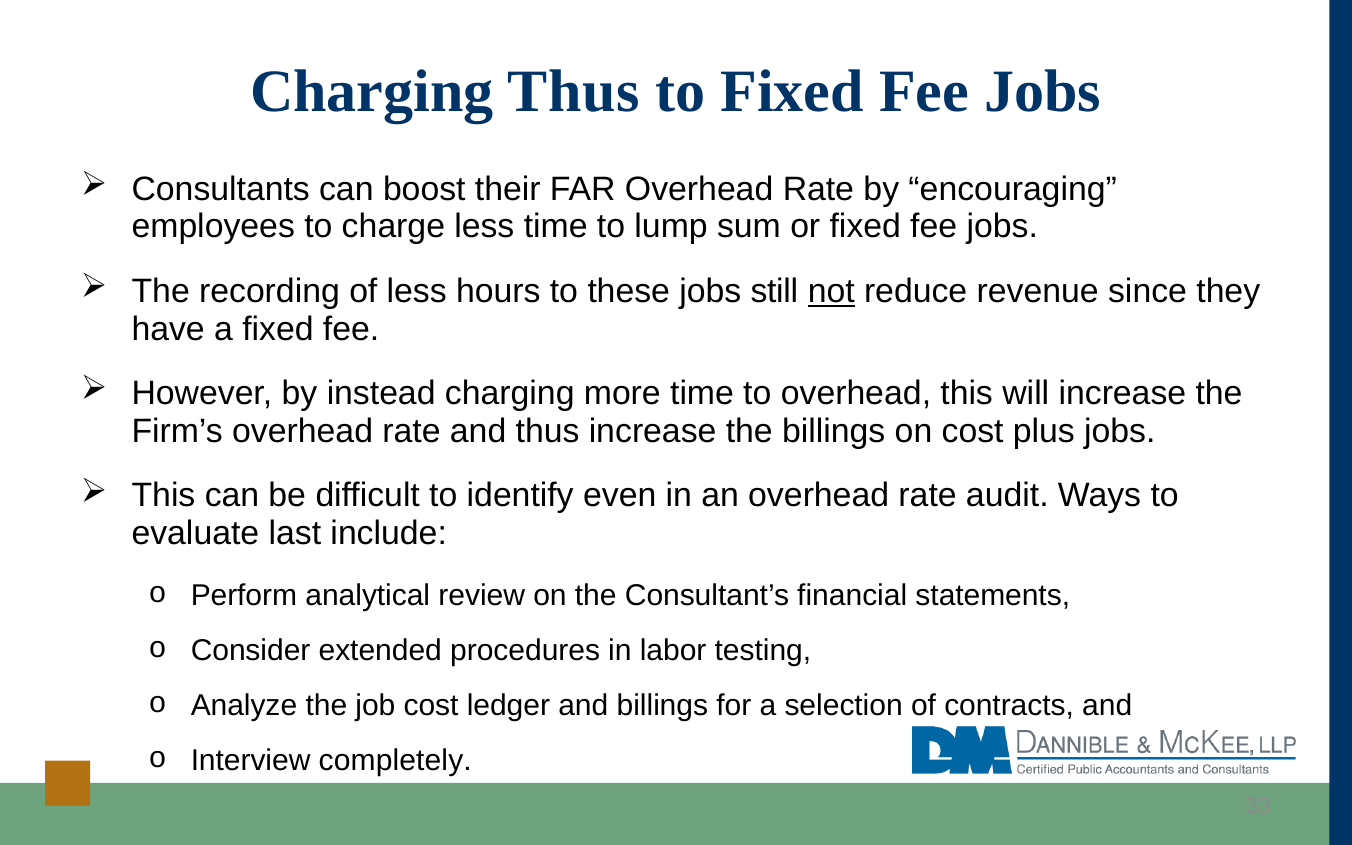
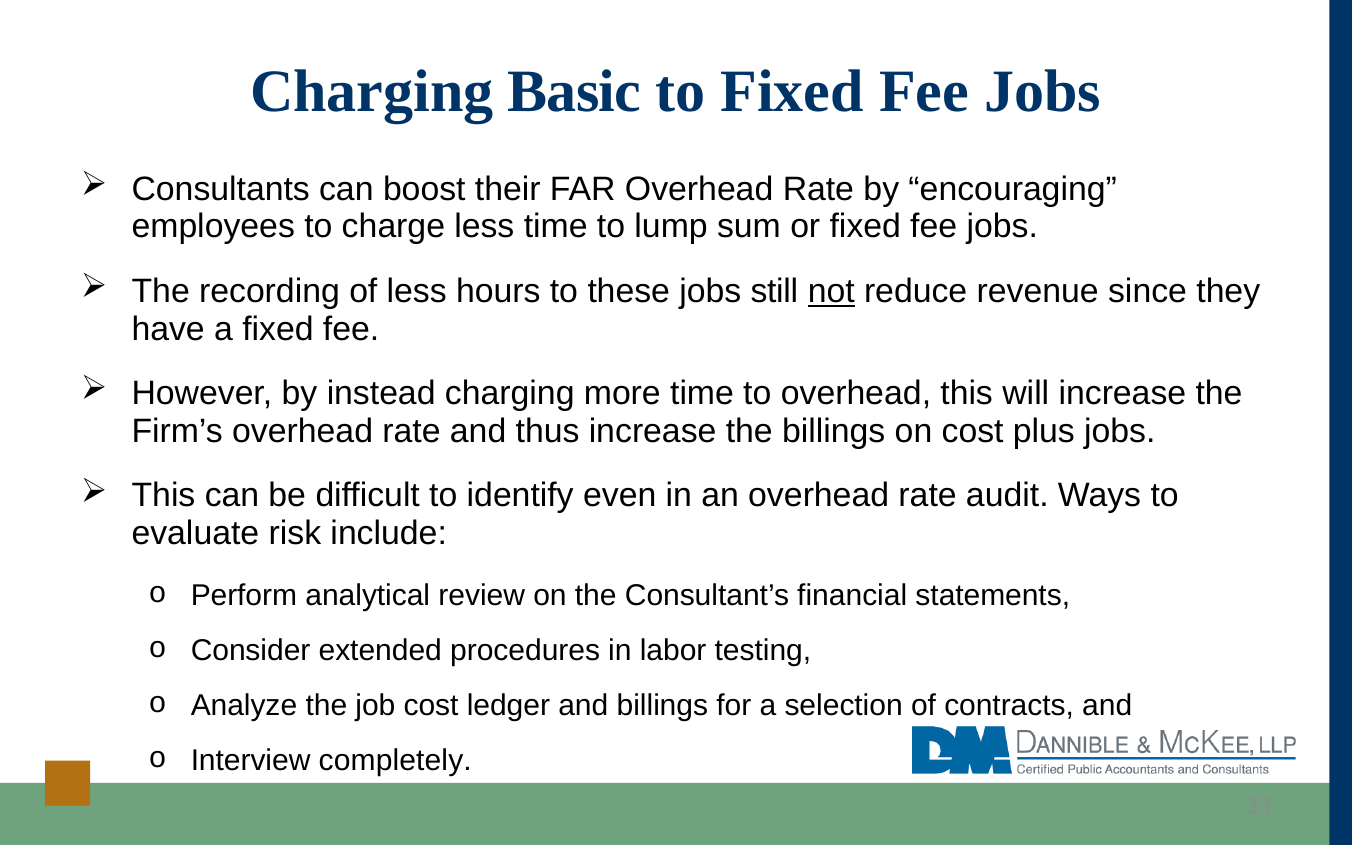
Charging Thus: Thus -> Basic (574, 91)
last: last -> risk (295, 534)
